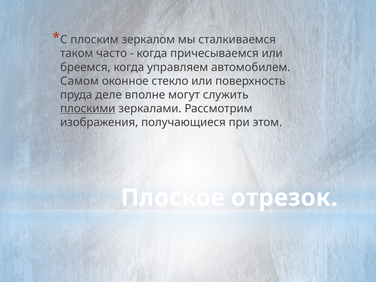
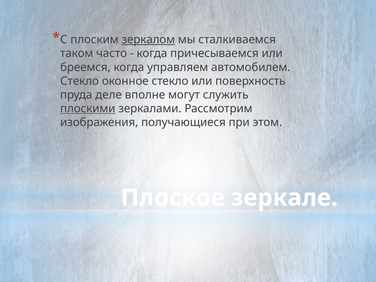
зеркалом underline: none -> present (148, 40)
Самом: Самом -> Стекло (80, 81)
отрезок: отрезок -> зеркале (284, 198)
